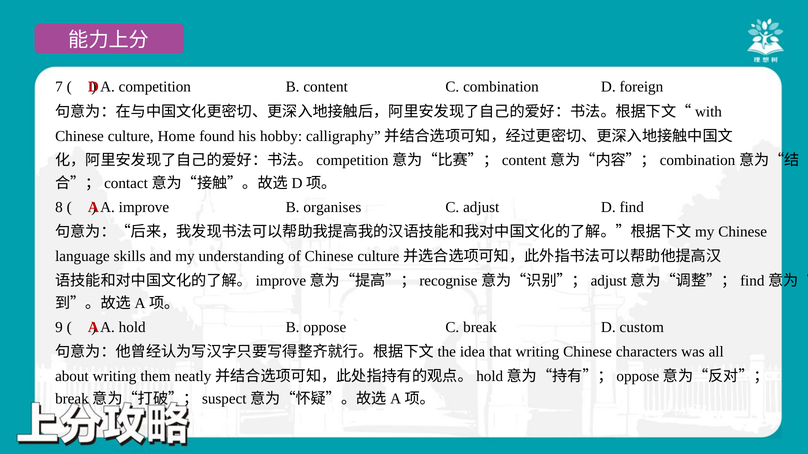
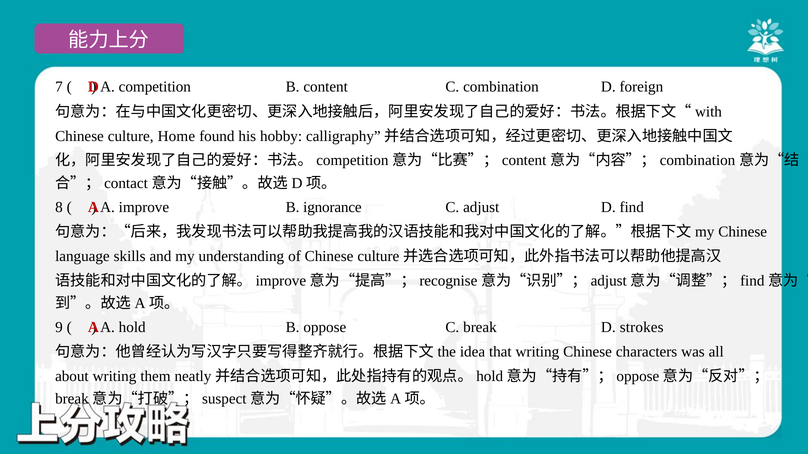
organises: organises -> ignorance (332, 207)
custom: custom -> strokes (642, 328)
